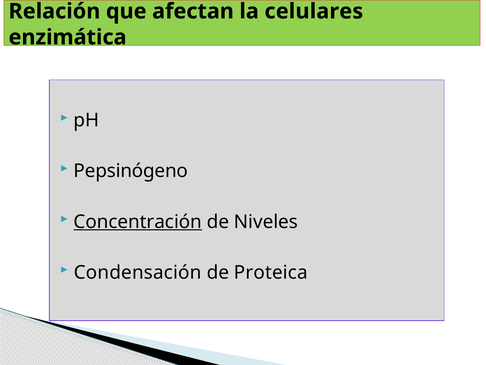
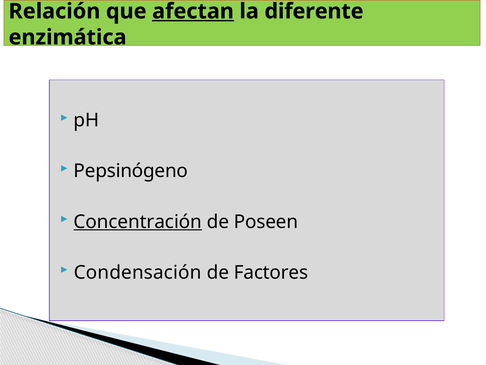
afectan underline: none -> present (193, 11)
celulares: celulares -> diferente (314, 11)
Niveles: Niveles -> Poseen (266, 221)
Proteica: Proteica -> Factores (271, 272)
